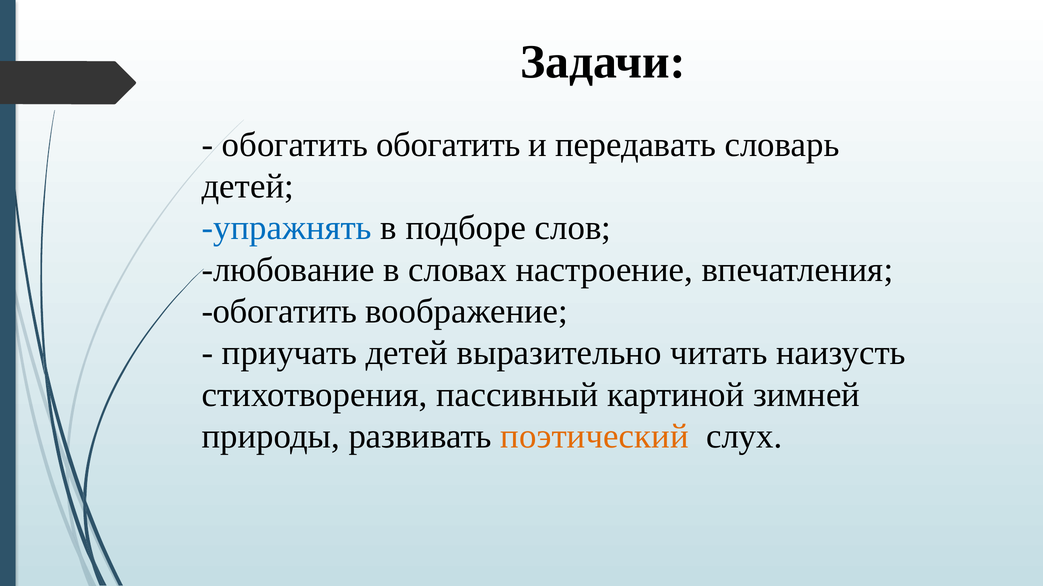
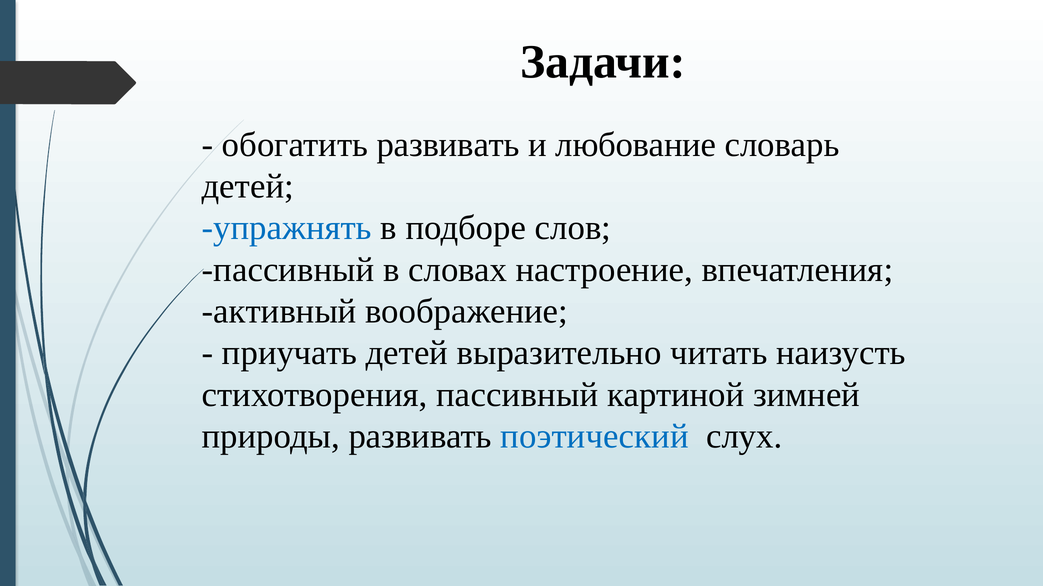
обогатить обогатить: обогатить -> развивать (448, 145)
передавать: передавать -> любование (636, 145)
любование: любование -> пассивный (288, 270)
обогатить: обогатить -> активный (279, 312)
поэтический colour: orange -> blue (594, 437)
